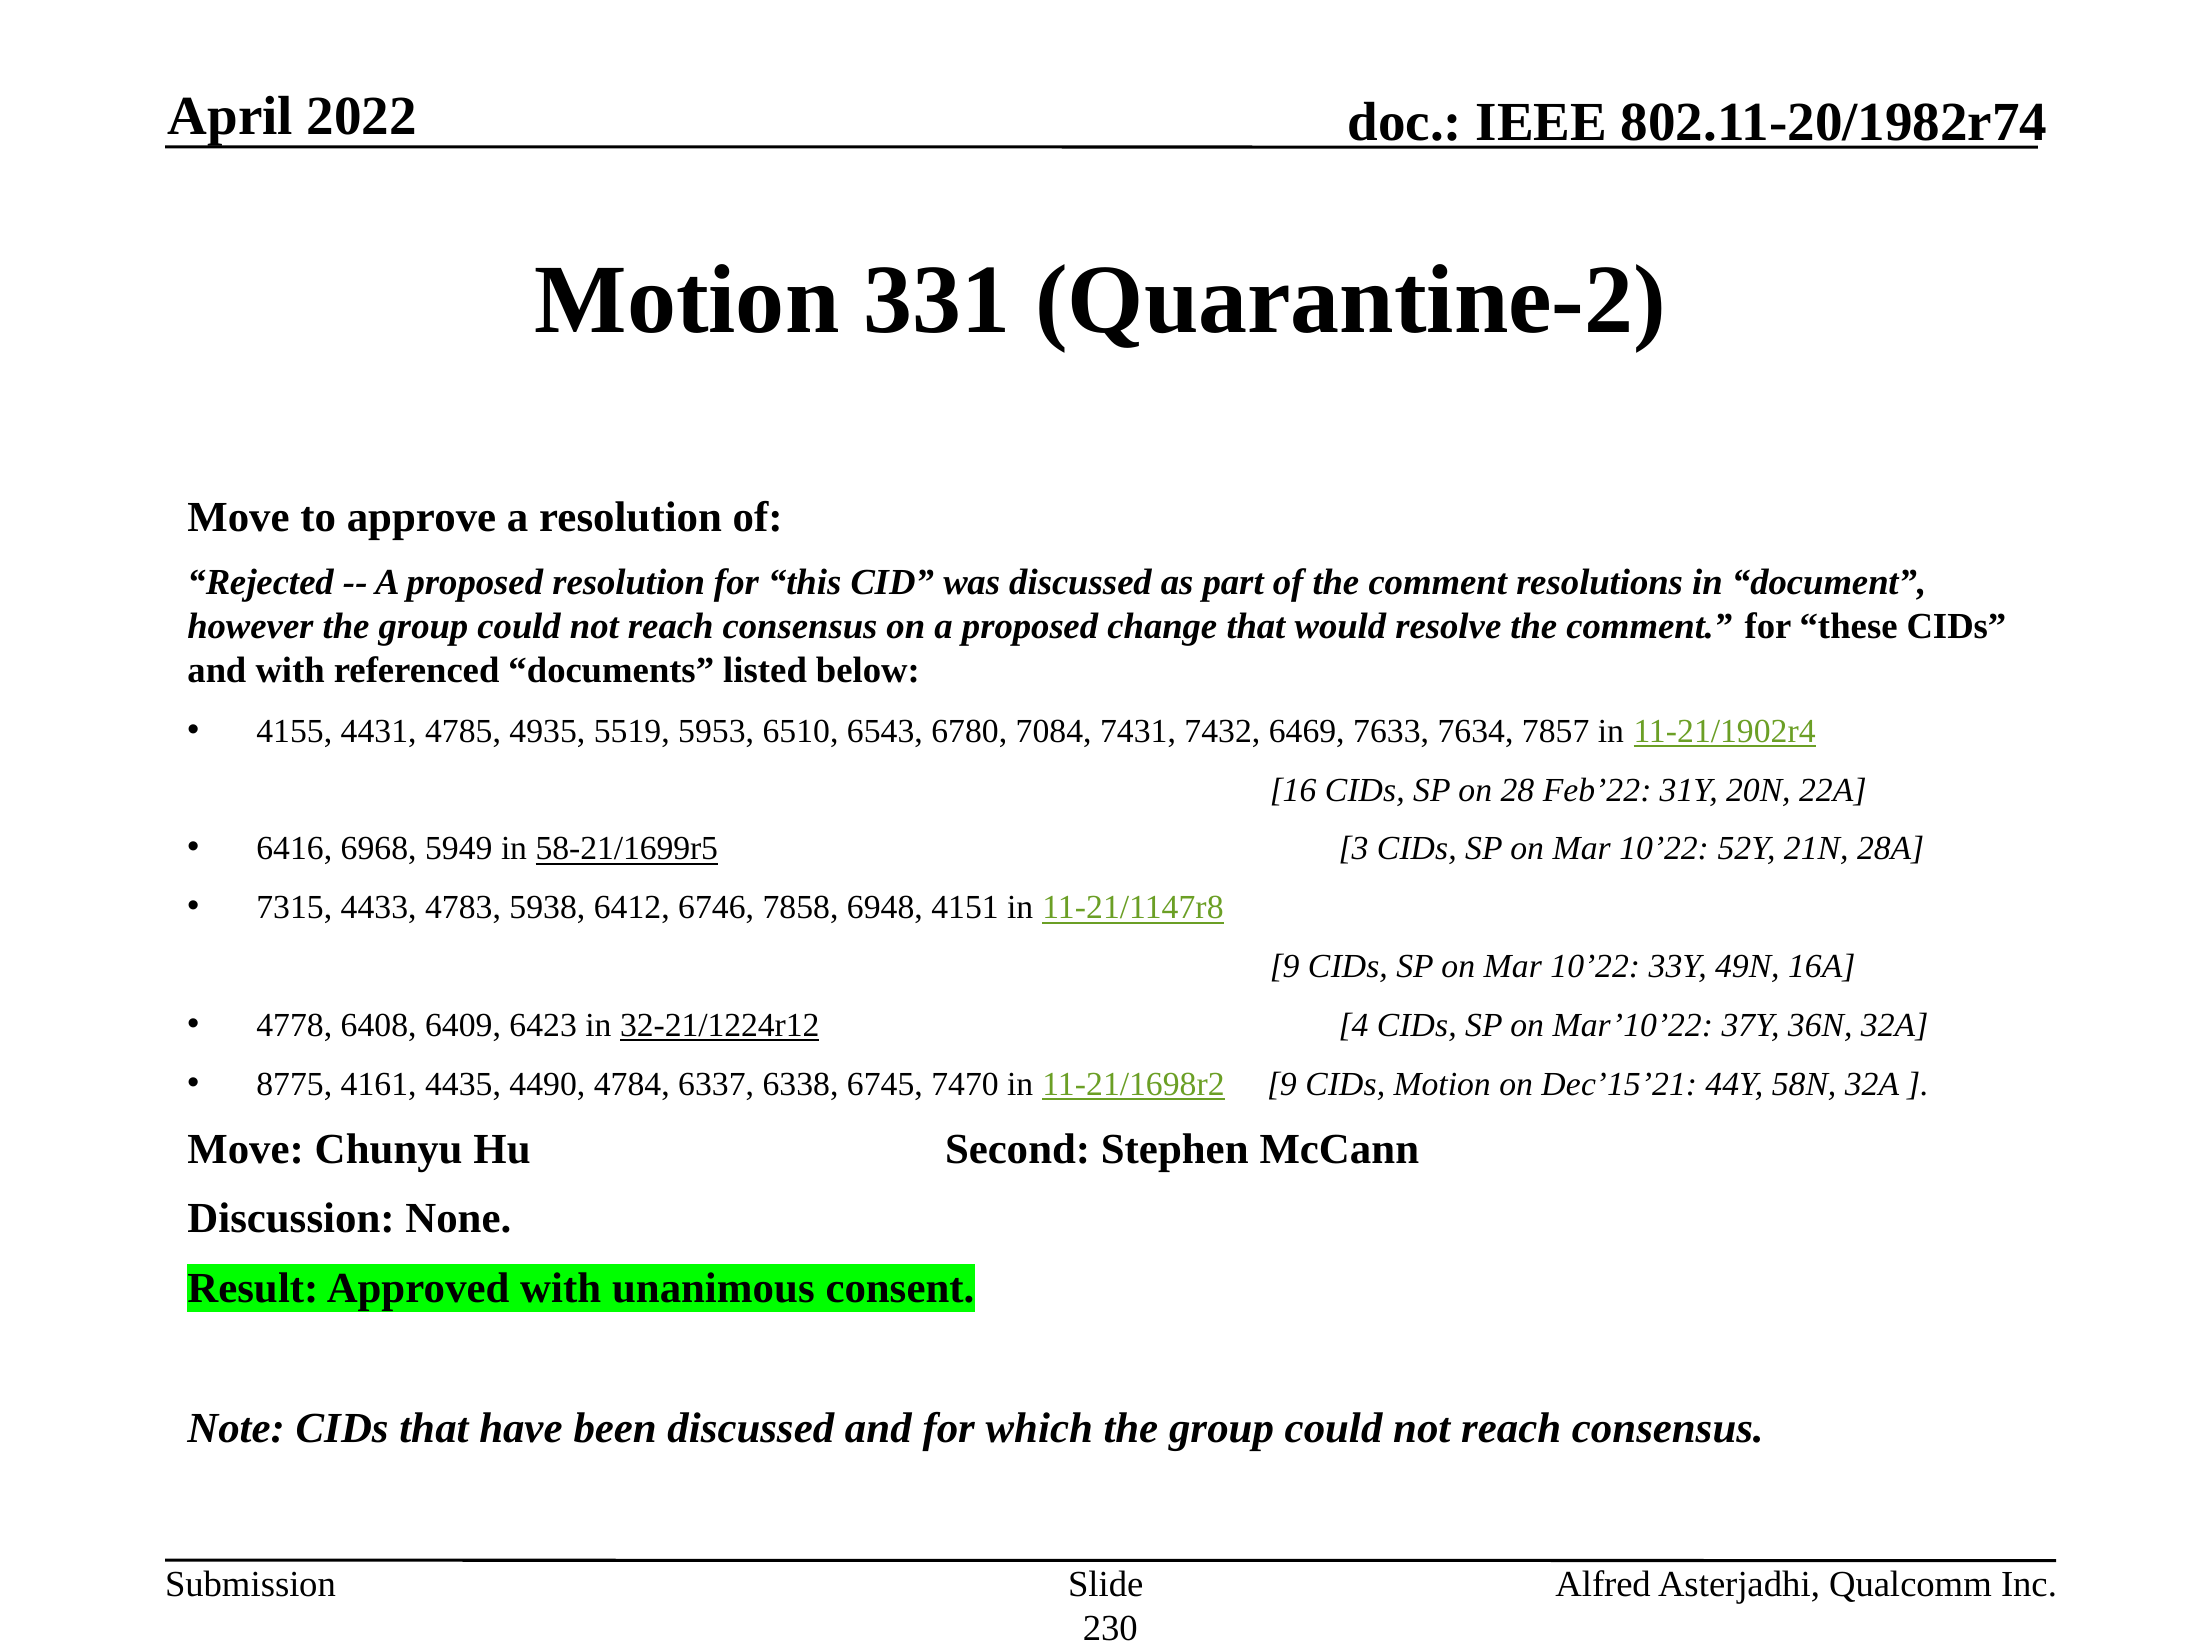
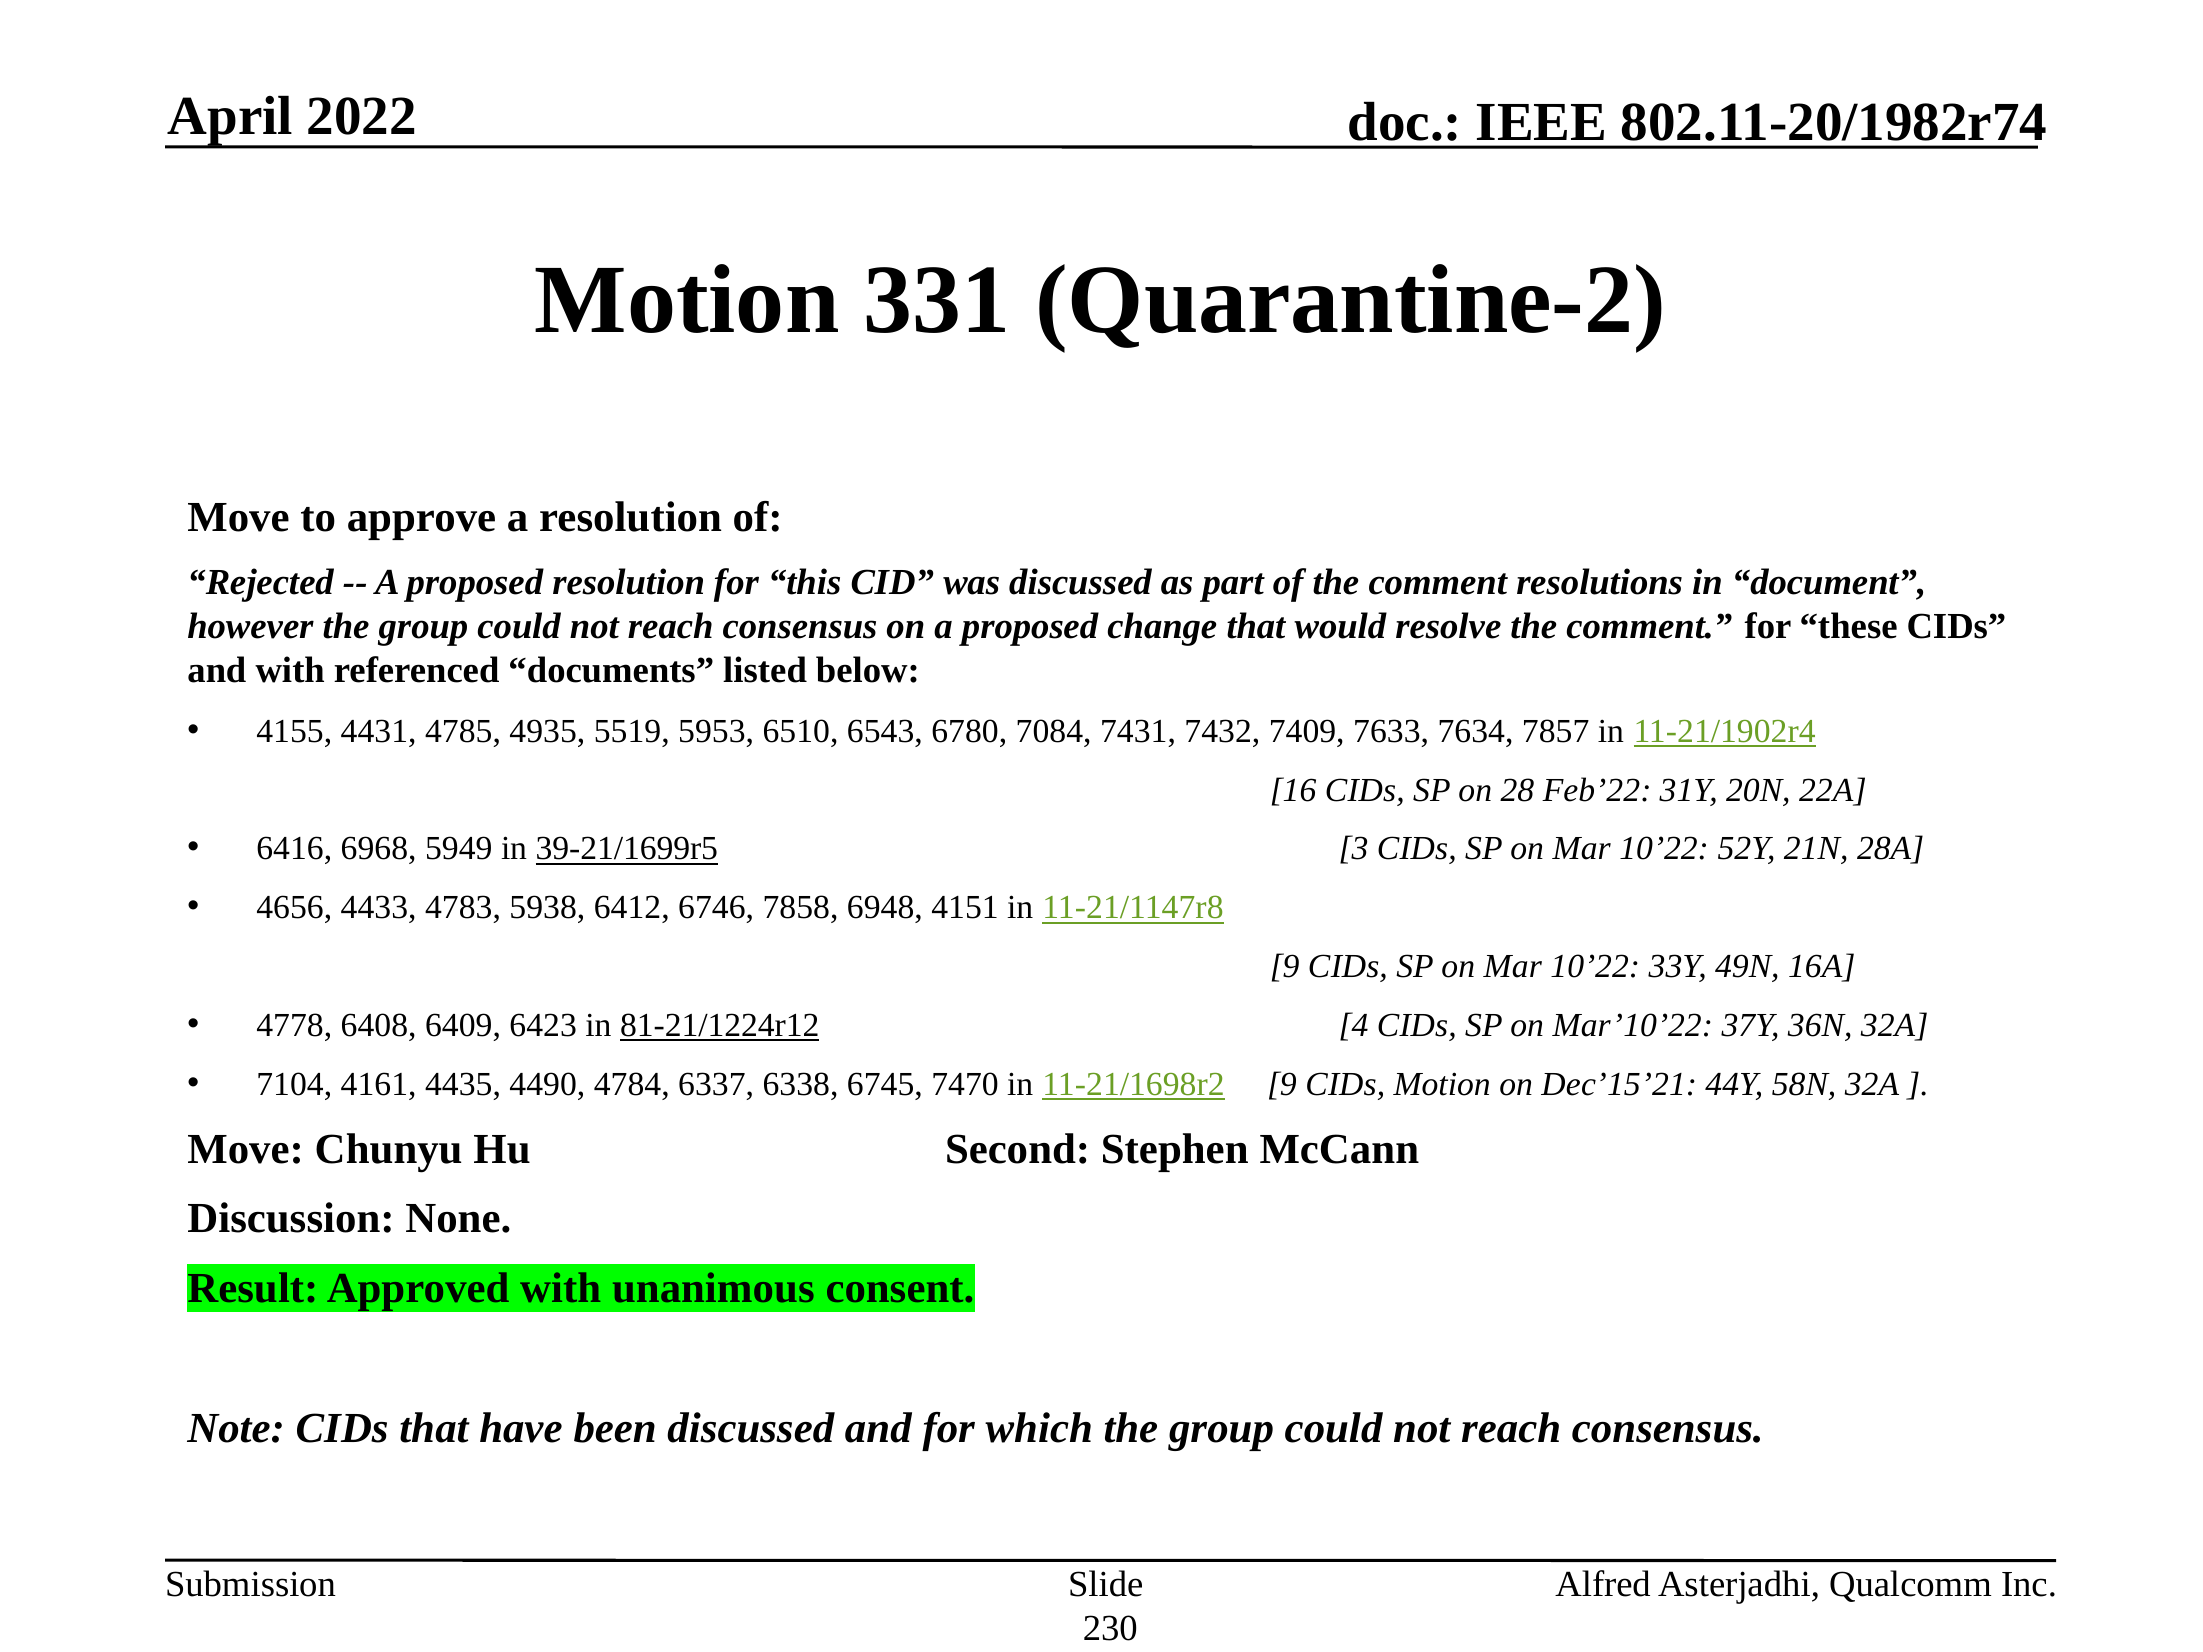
6469: 6469 -> 7409 (1307, 731)
58-21/1699r5: 58-21/1699r5 -> 39-21/1699r5 (627, 849)
7315: 7315 -> 4656 (294, 908)
32-21/1224r12: 32-21/1224r12 -> 81-21/1224r12 (720, 1025)
8775: 8775 -> 7104 (294, 1084)
